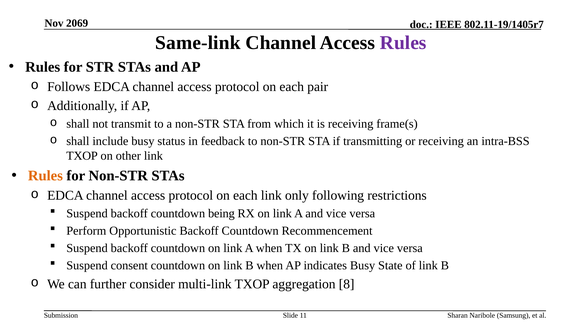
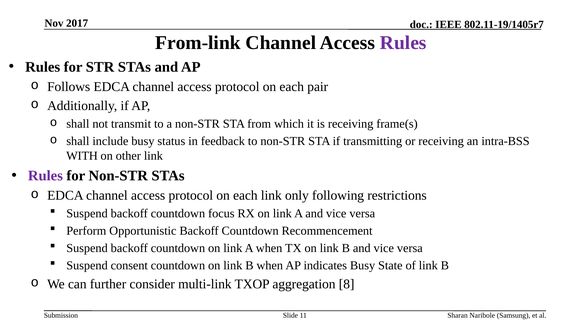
2069: 2069 -> 2017 (77, 23)
Same-link: Same-link -> From-link (198, 43)
TXOP: TXOP -> WITH (82, 156)
Rules colour: orange -> purple (45, 176)
being: being -> focus (221, 213)
